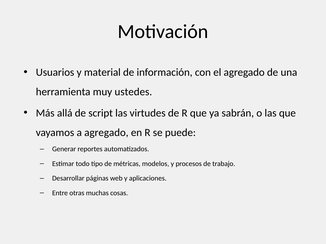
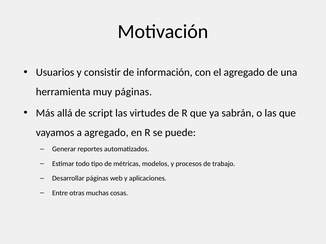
material: material -> consistir (102, 72)
muy ustedes: ustedes -> páginas (133, 92)
